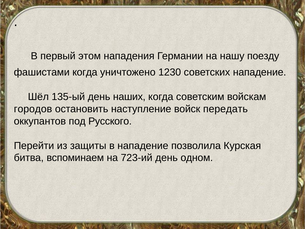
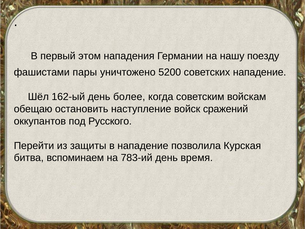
фашистами когда: когда -> пары (85, 72)
1230: 1230 -> 5200 (170, 72)
135-ый: 135-ый -> 162-ый (68, 97)
наших: наших -> более (129, 97)
городов: городов -> обещаю (33, 109)
передать: передать -> сражений (226, 109)
723-ий: 723-ий -> 783-ий (137, 158)
одном: одном -> время (197, 158)
